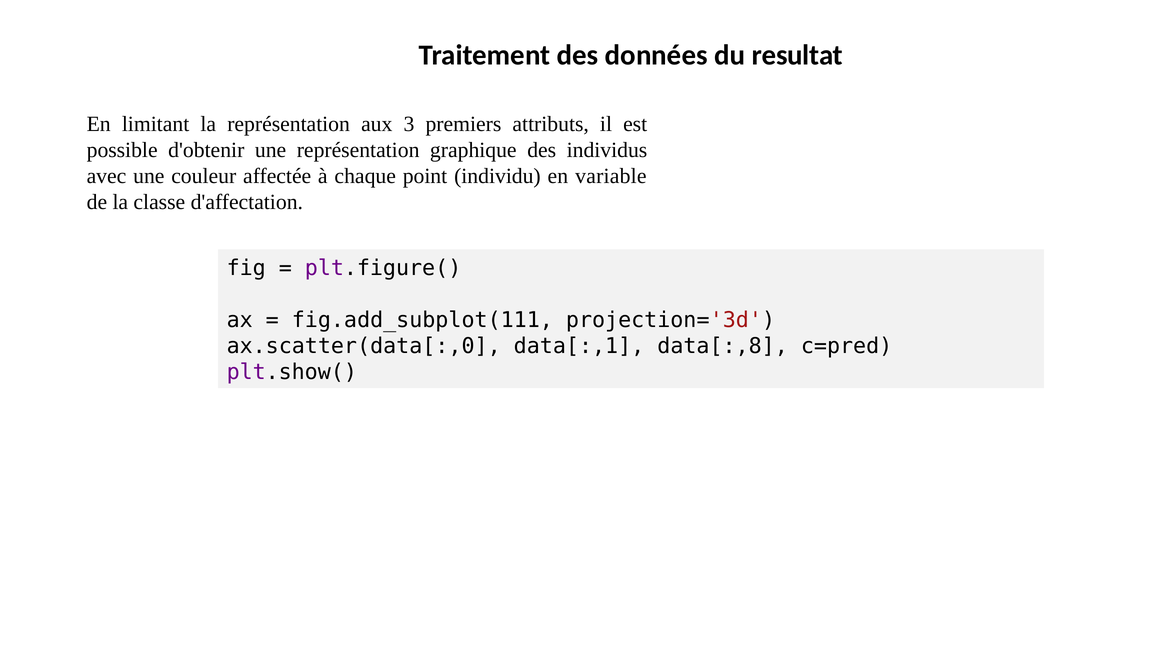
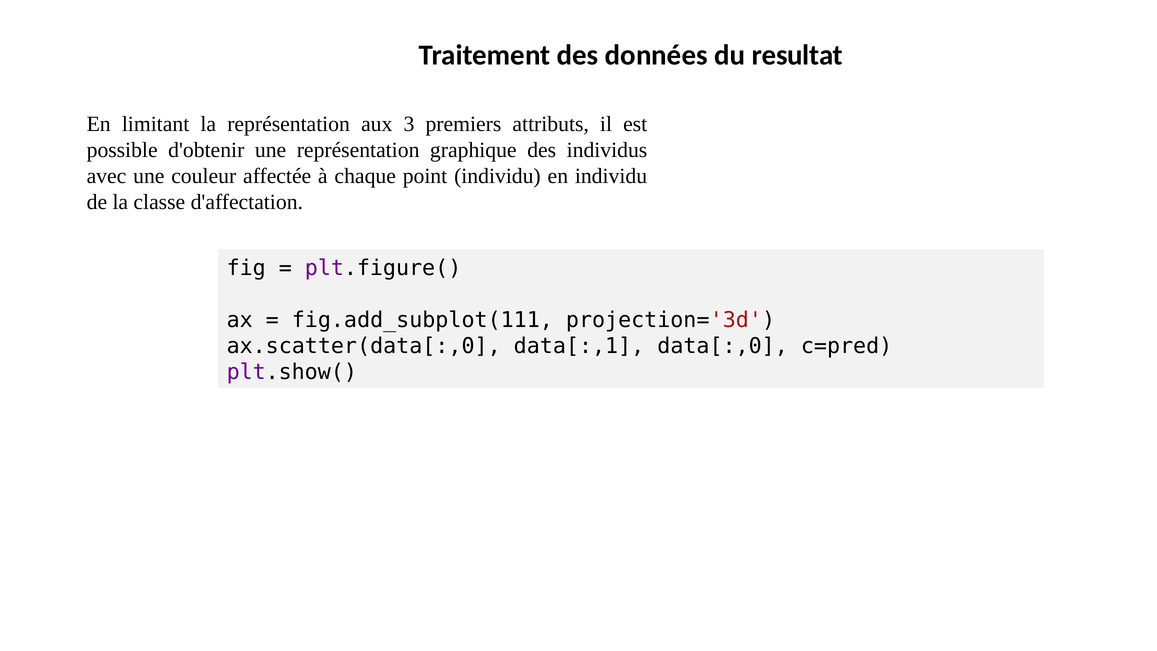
en variable: variable -> individu (611, 176)
data[:,8: data[:,8 -> data[:,0 (723, 346)
